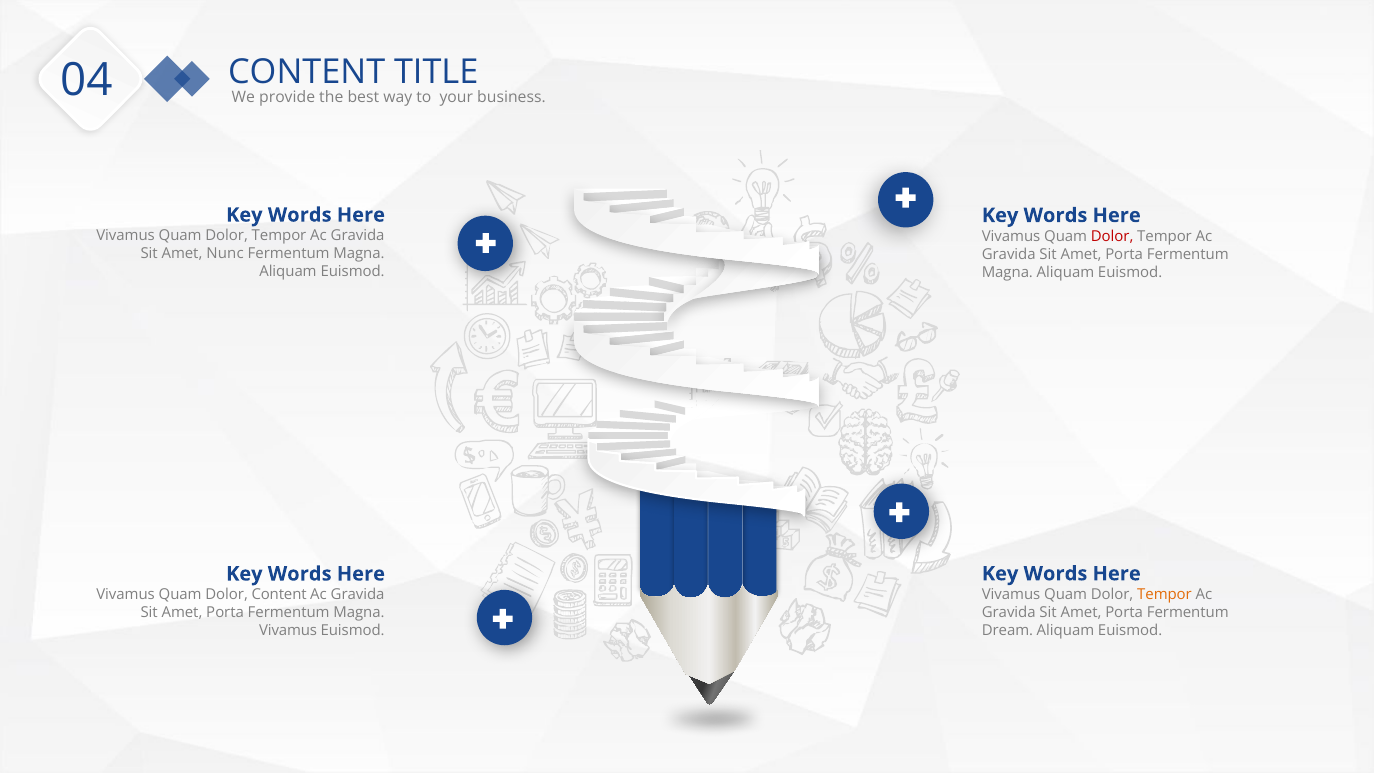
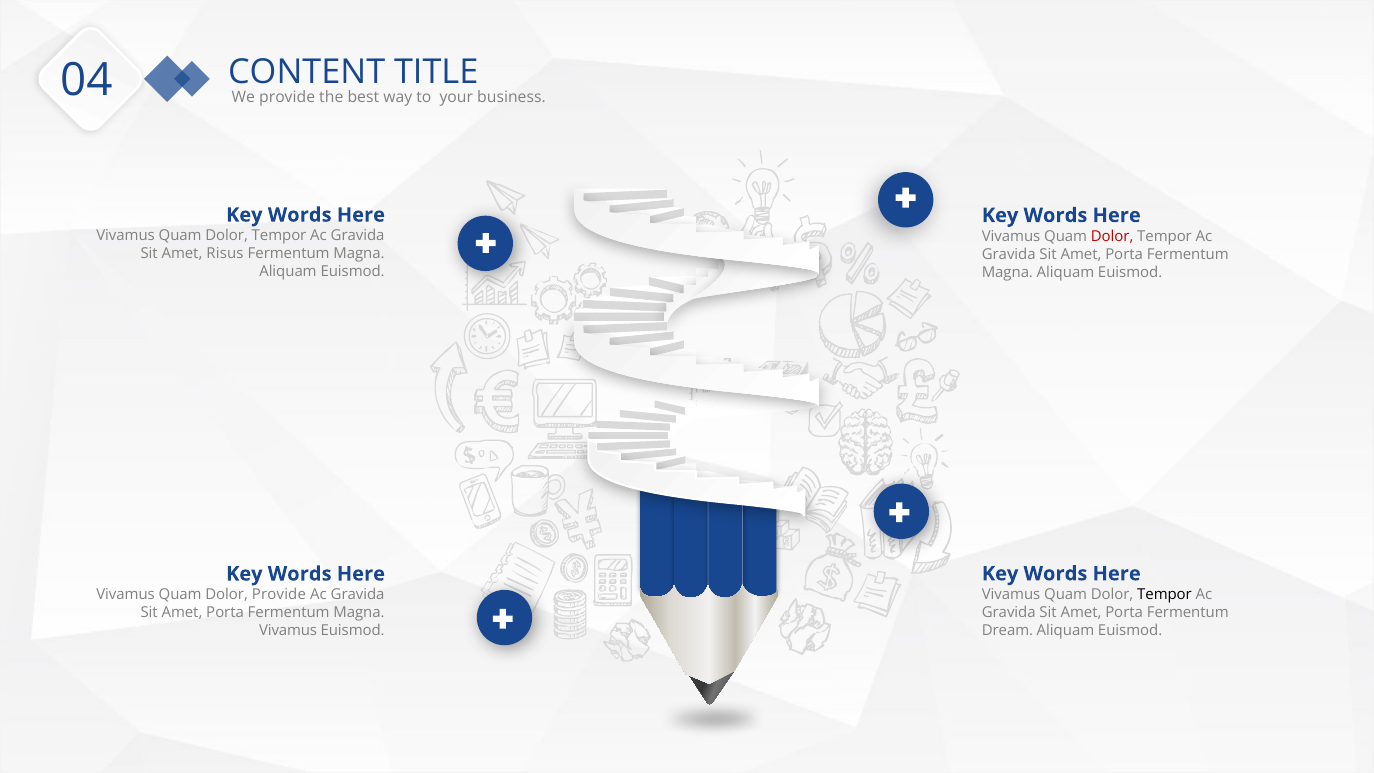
Nunc: Nunc -> Risus (225, 254)
Tempor colour: orange -> black (1165, 594)
Dolor Content: Content -> Provide (279, 595)
